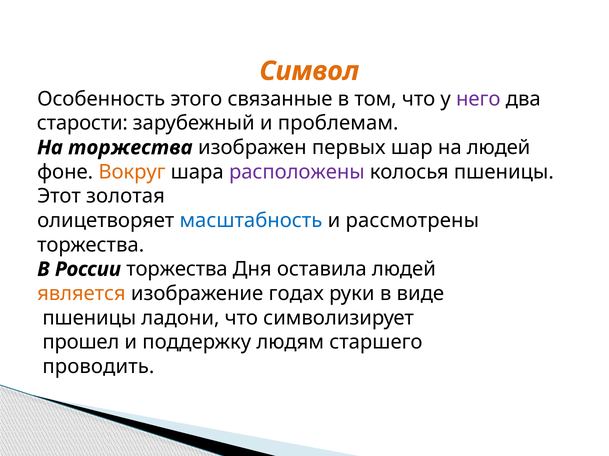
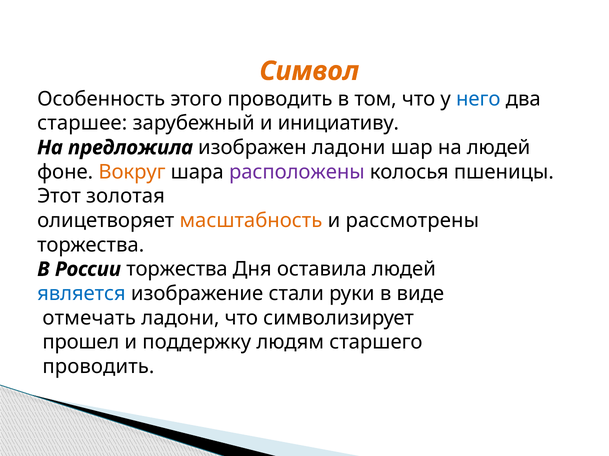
этого связанные: связанные -> проводить (280, 99)
него colour: purple -> blue (478, 99)
старости: старости -> старшее (82, 123)
проблемам: проблемам -> инициативу (338, 123)
На торжества: торжества -> предложила (131, 148)
изображен первых: первых -> ладони (349, 148)
масштабность colour: blue -> orange (251, 221)
является colour: orange -> blue (81, 294)
годах: годах -> стали (296, 294)
пшеницы: пшеницы -> отмечать (89, 318)
